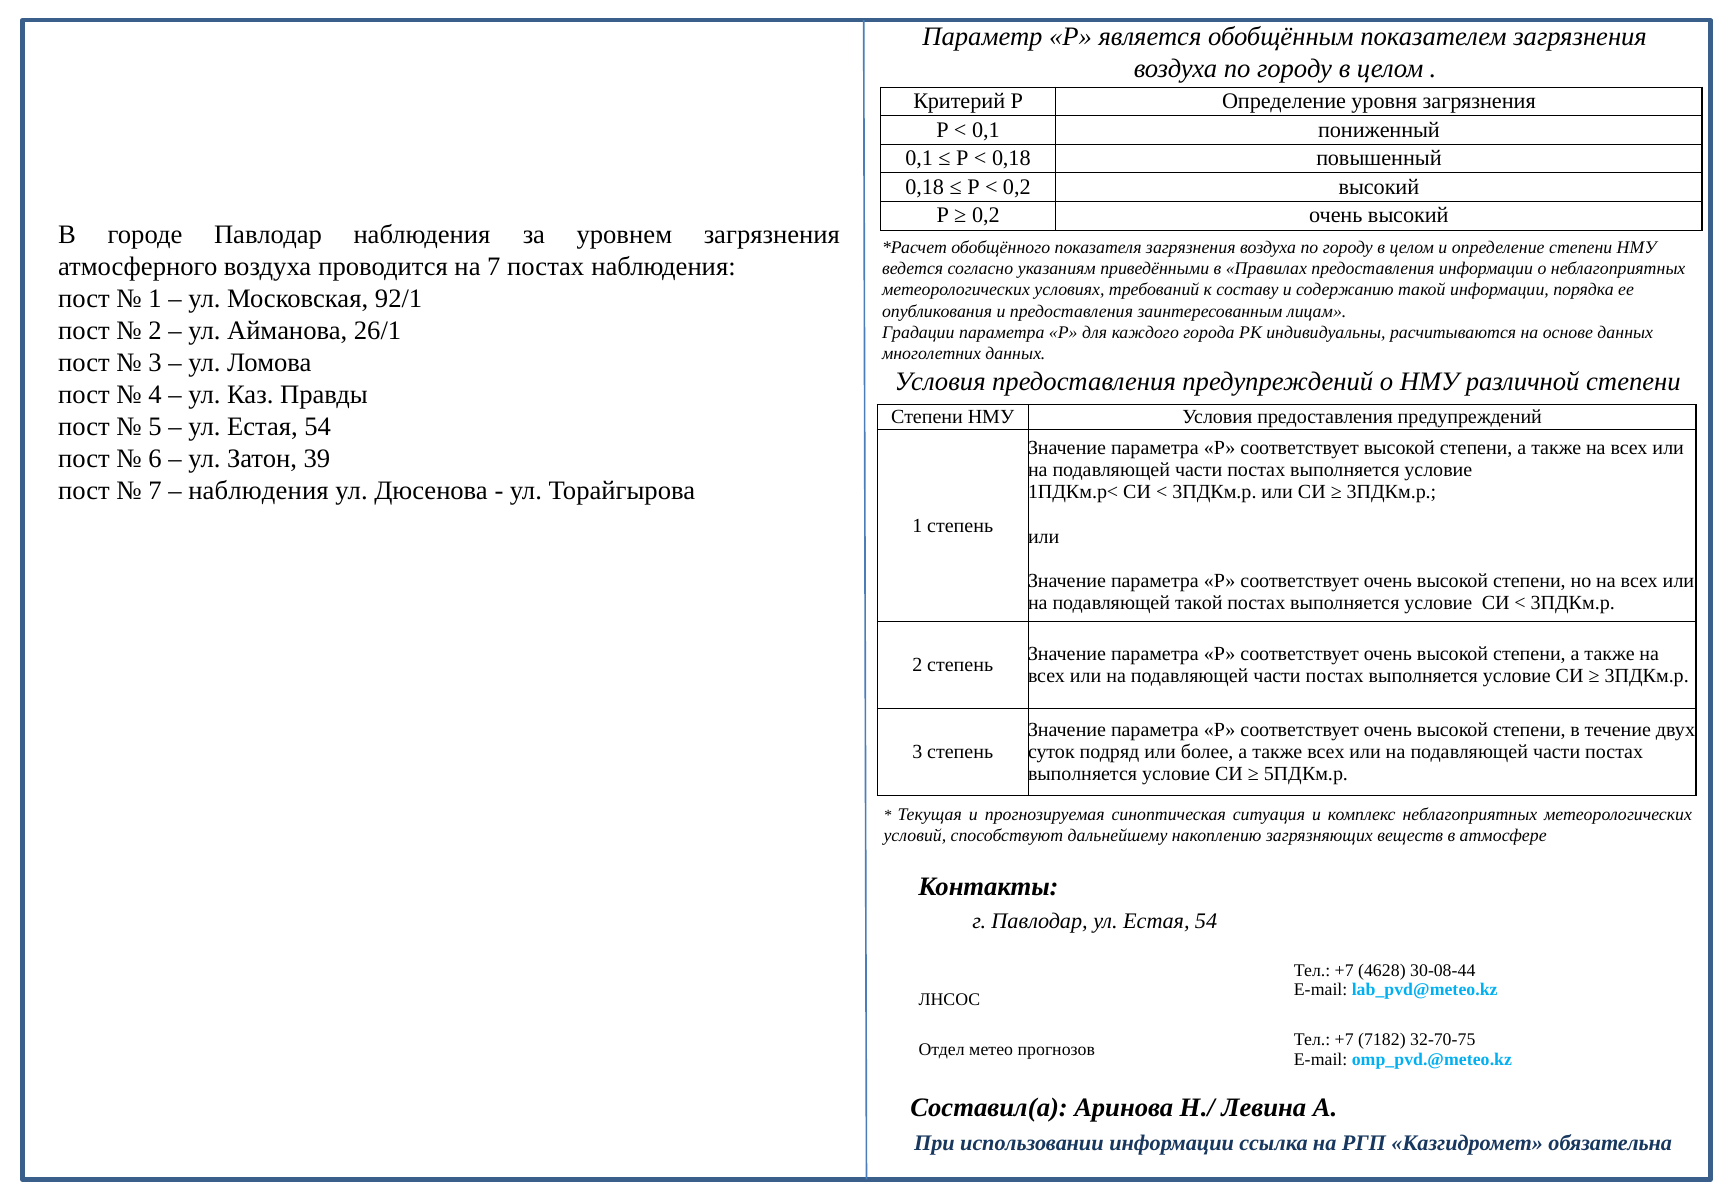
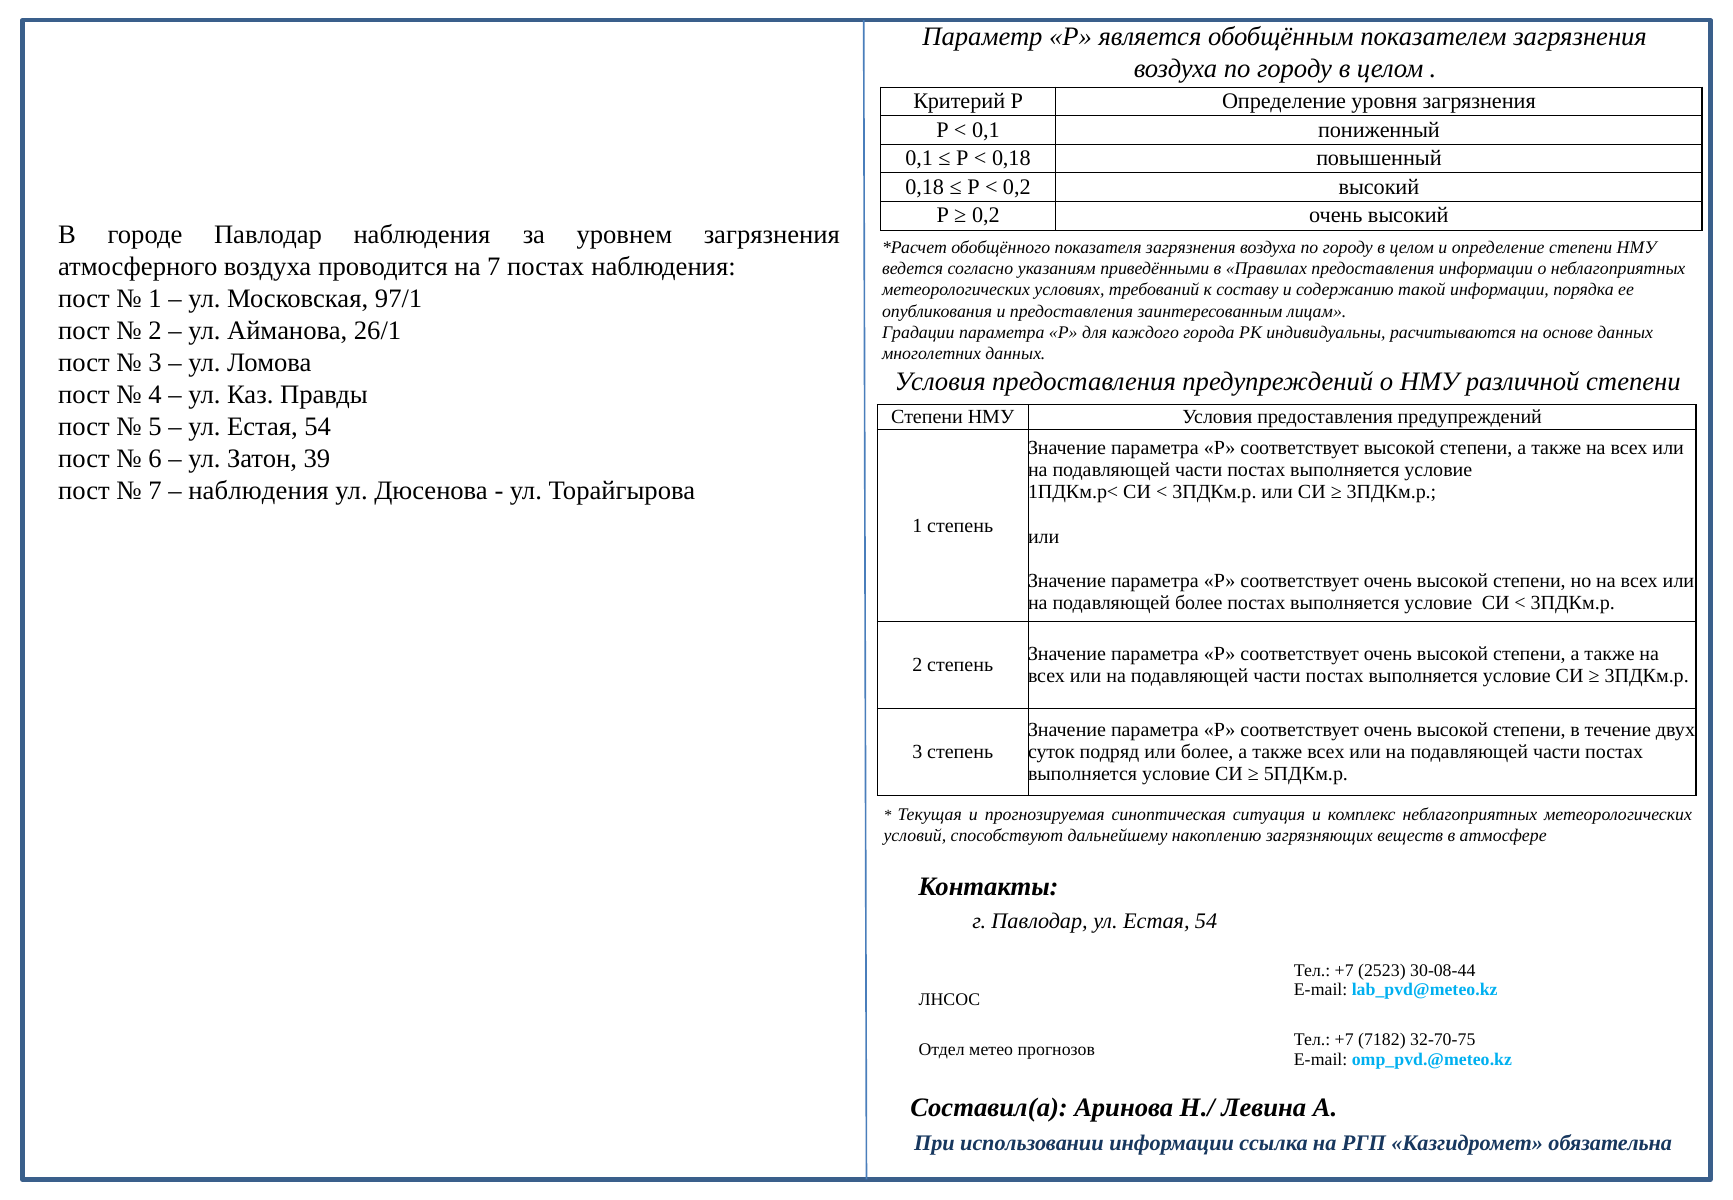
92/1: 92/1 -> 97/1 (399, 299)
подавляющей такой: такой -> более (1199, 603)
4628: 4628 -> 2523 (1382, 970)
